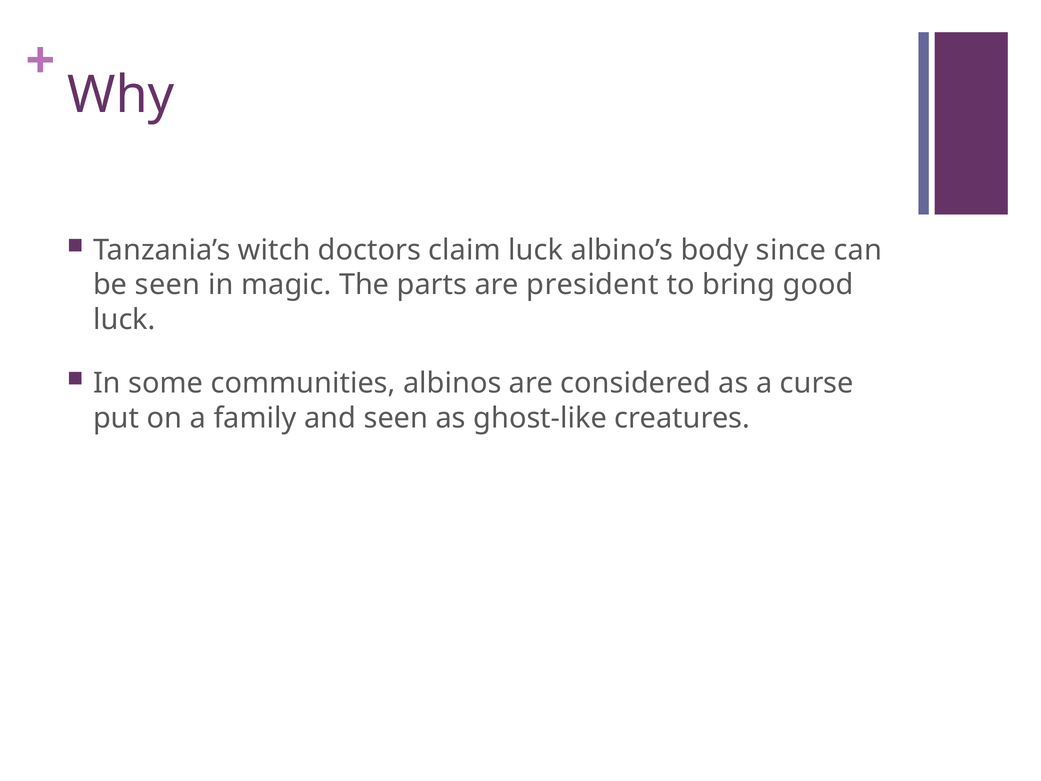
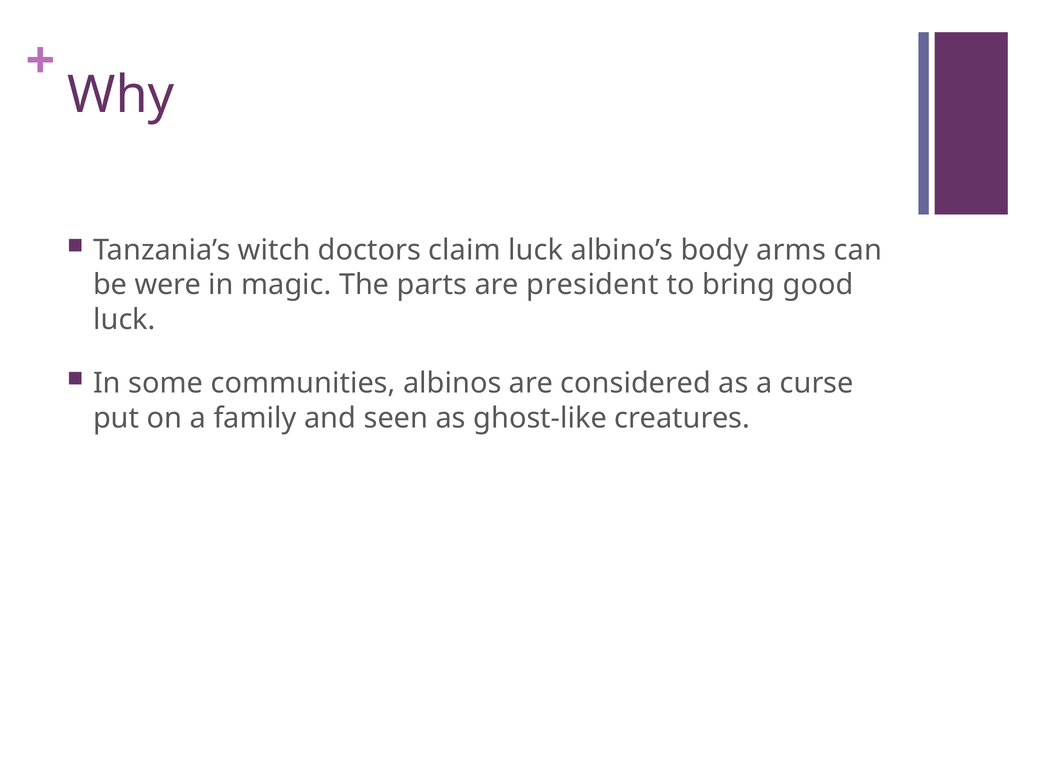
since: since -> arms (791, 250)
be seen: seen -> were (168, 285)
